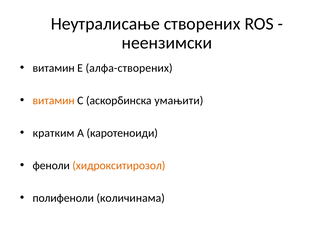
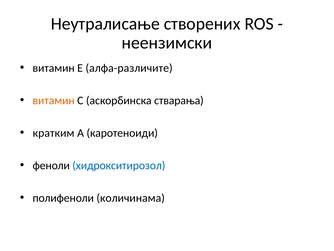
алфа-створених: алфа-створених -> алфа-различите (129, 68)
умањити: умањити -> стварања (179, 100)
хидрокситирозол colour: orange -> blue (119, 165)
